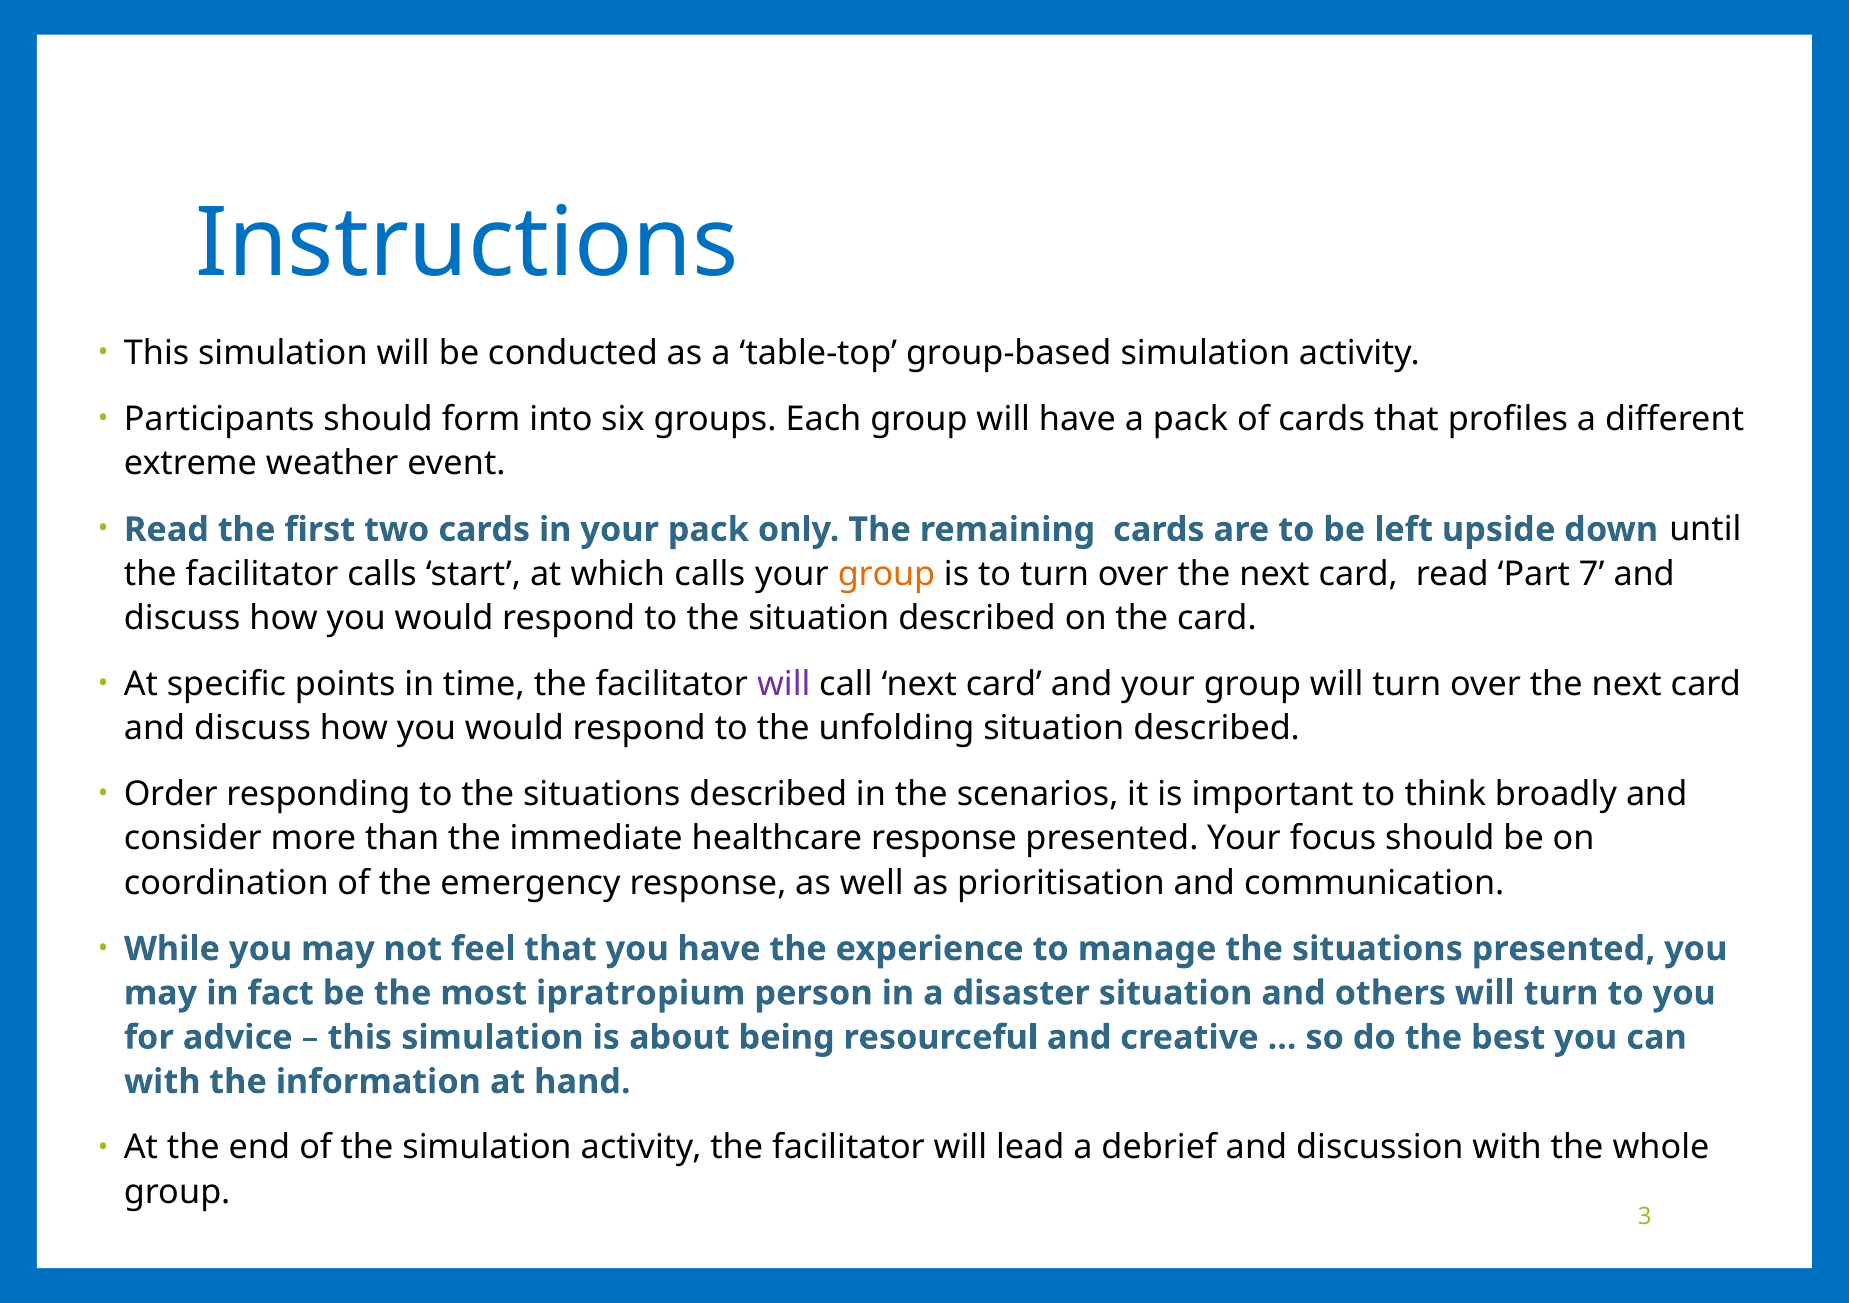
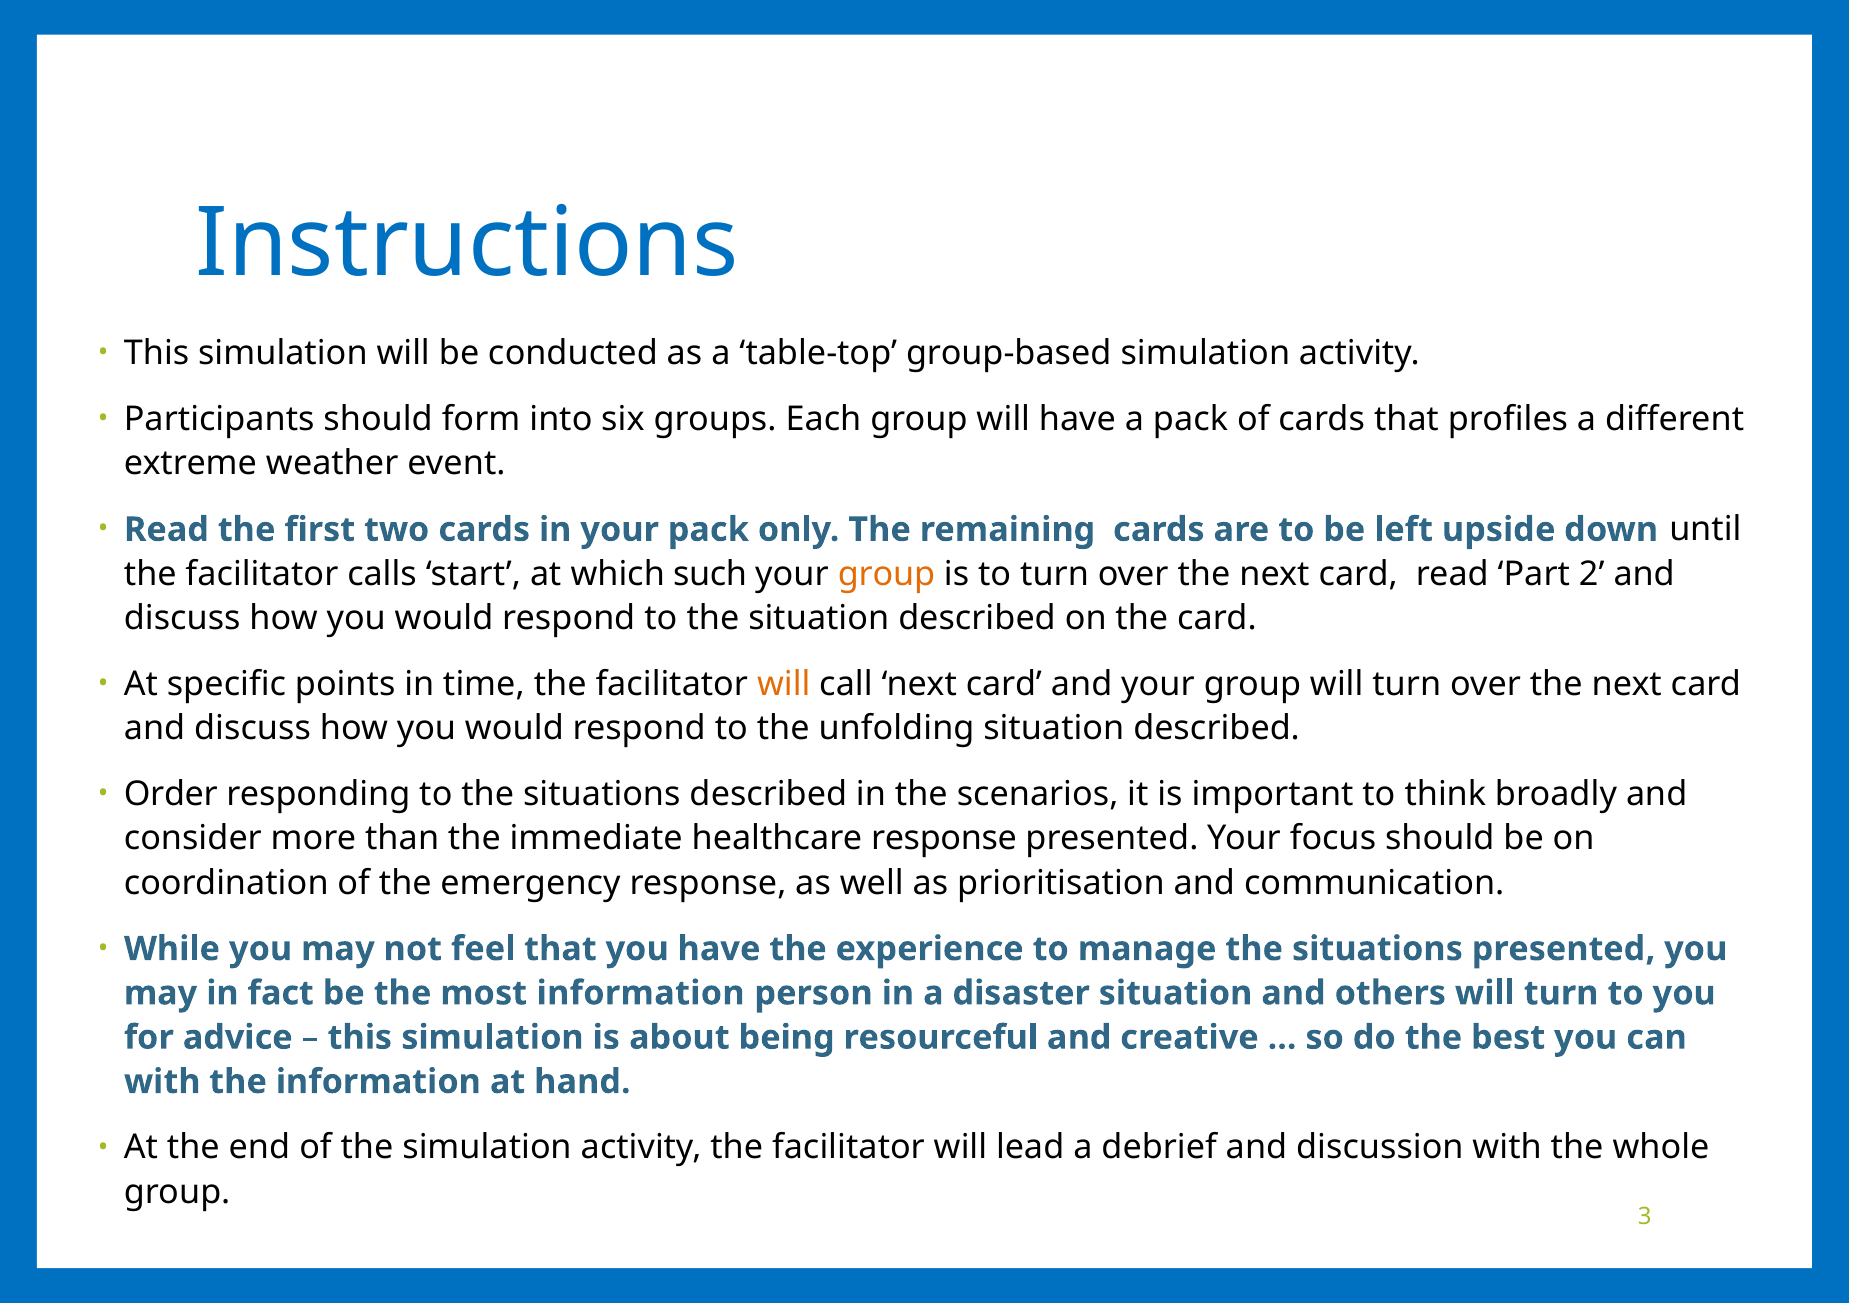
which calls: calls -> such (710, 574)
7: 7 -> 2 (1592, 574)
will colour: purple -> orange (784, 684)
most ipratropium: ipratropium -> information (641, 993)
